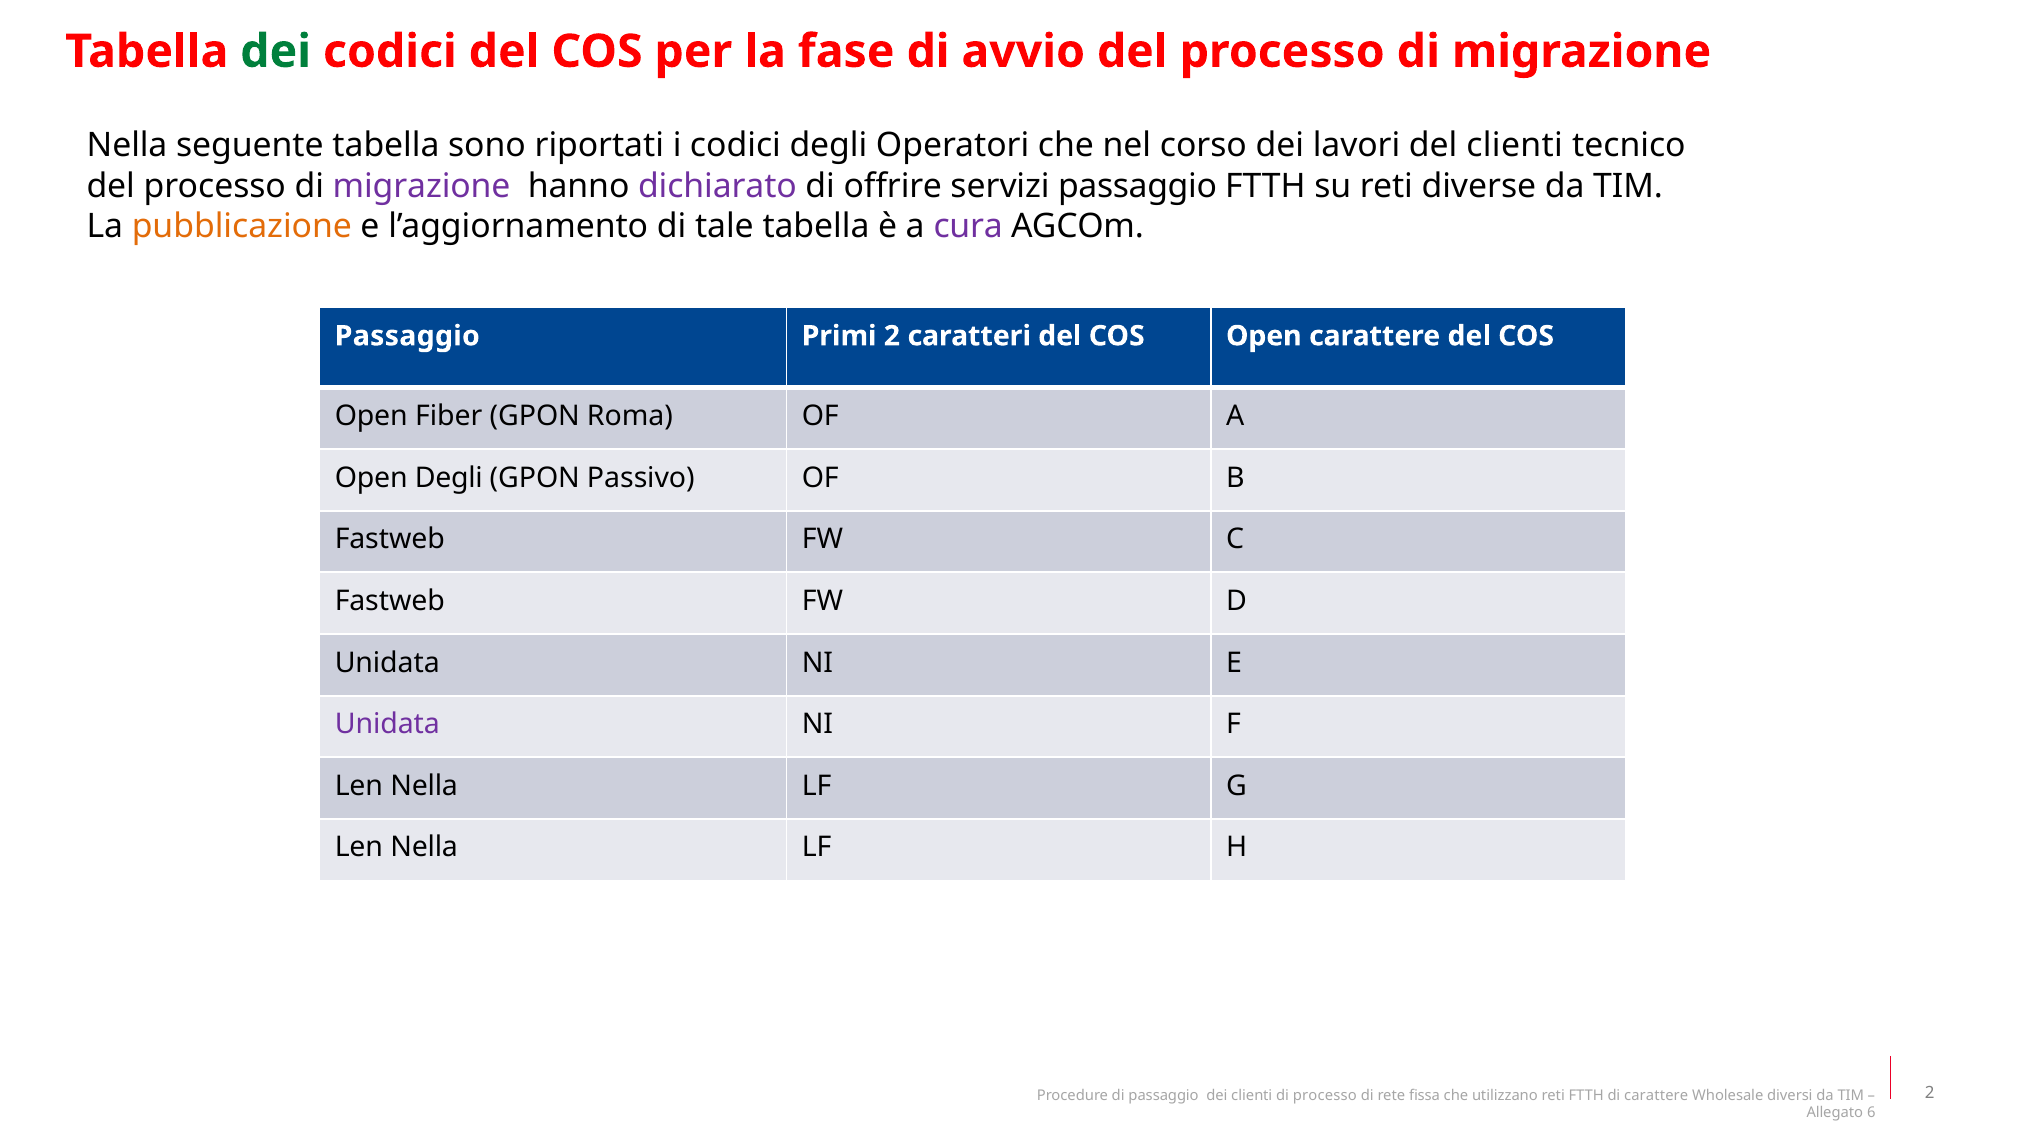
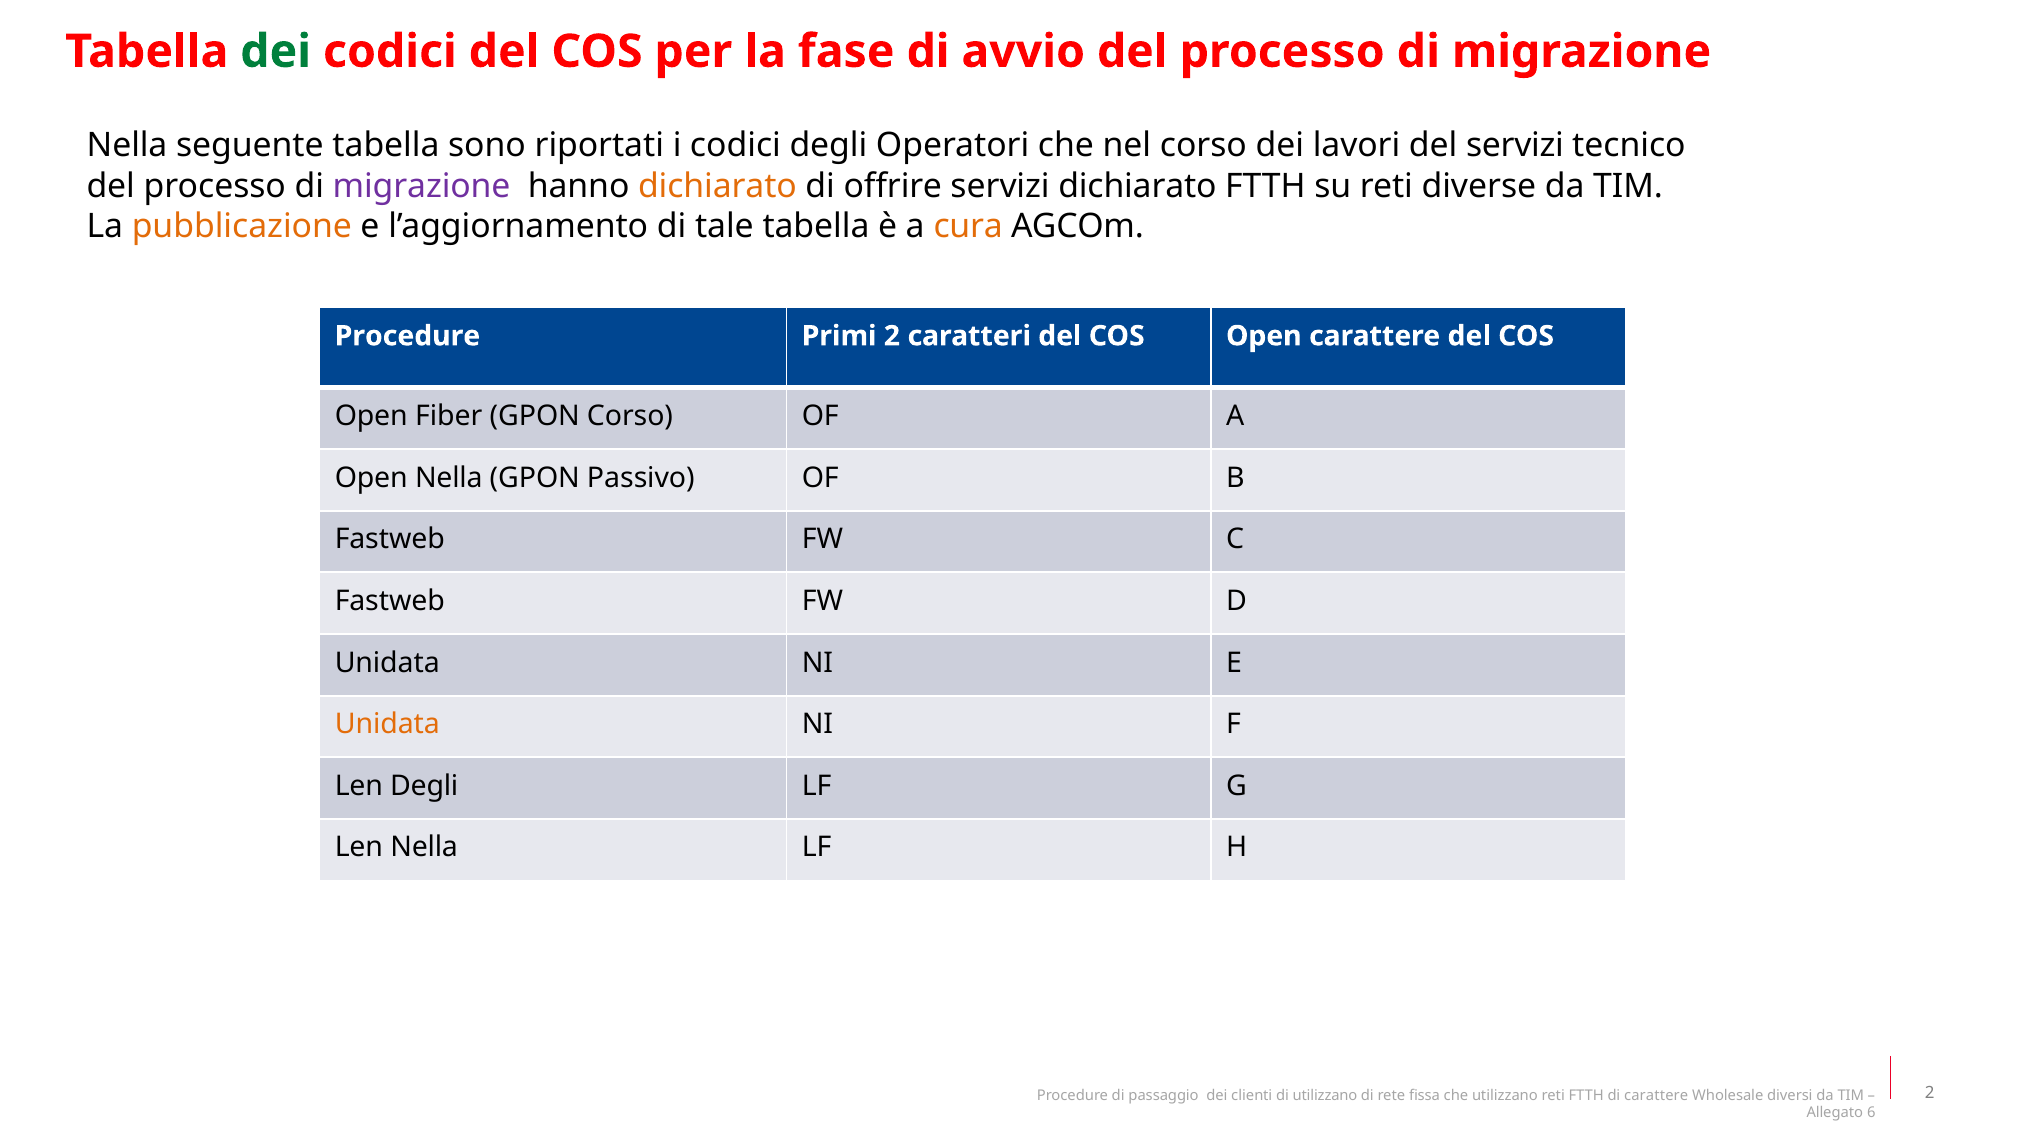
del clienti: clienti -> servizi (1515, 146)
dichiarato colour: purple -> orange (717, 186)
servizi passaggio: passaggio -> dichiarato (1137, 186)
cura colour: purple -> orange (968, 227)
Passaggio: Passaggio -> Procedure (407, 336)
GPON Roma: Roma -> Corso (630, 416)
Open Degli: Degli -> Nella (449, 478)
Unidata colour: purple -> orange (387, 724)
Nella: Nella -> Degli (424, 786)
di processo: processo -> utilizzano (1325, 1095)
